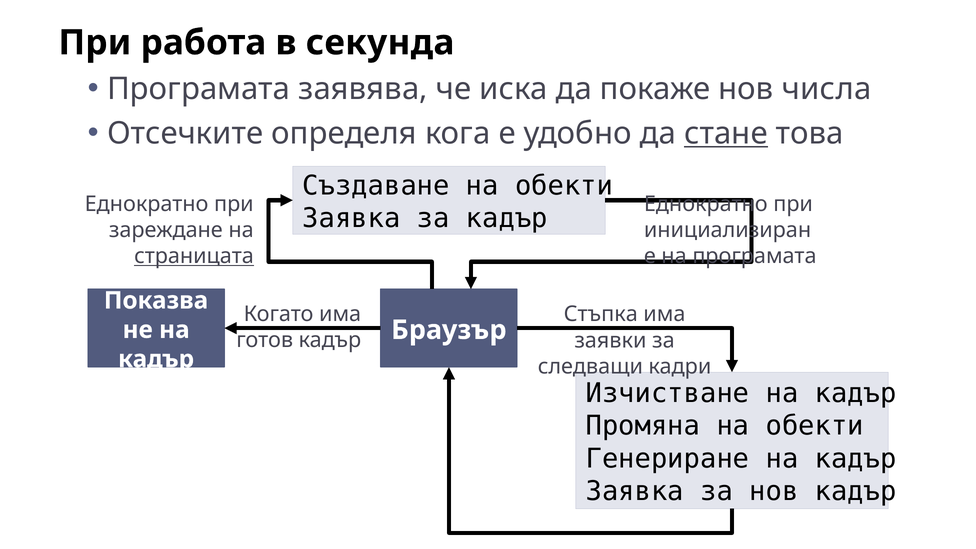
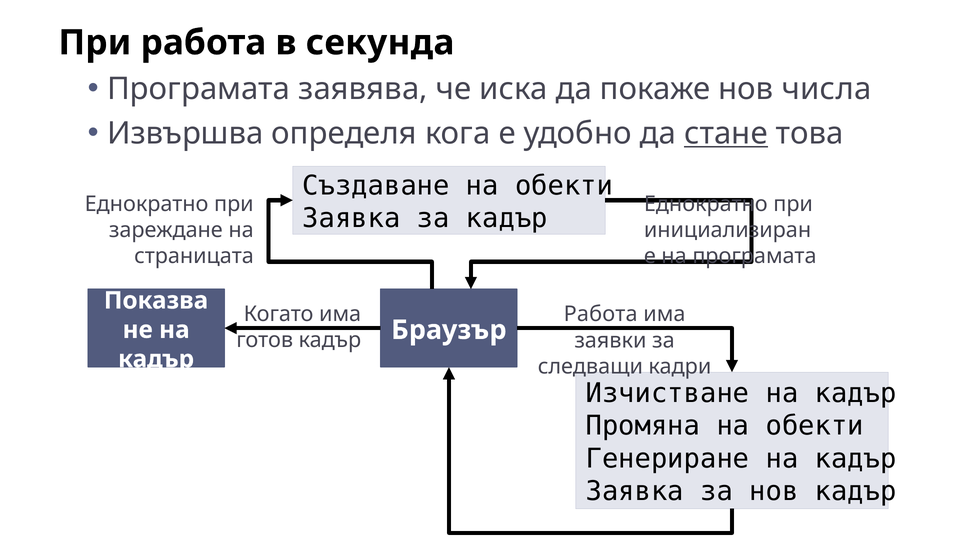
Отсечките: Отсечките -> Извършва (185, 133)
страницата underline: present -> none (194, 256)
Стъпка: Стъпка -> Работа (601, 314)
